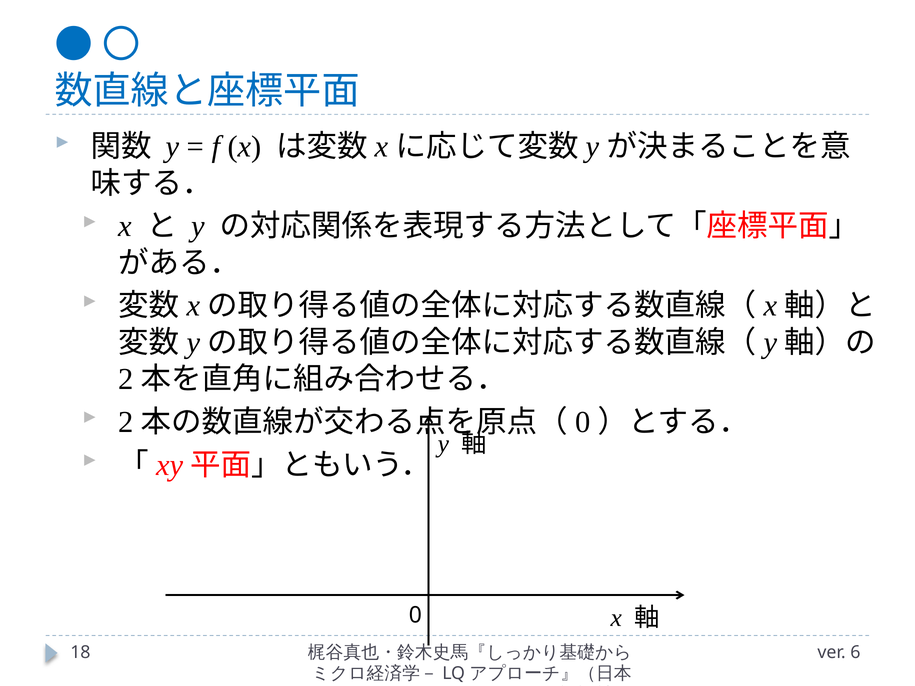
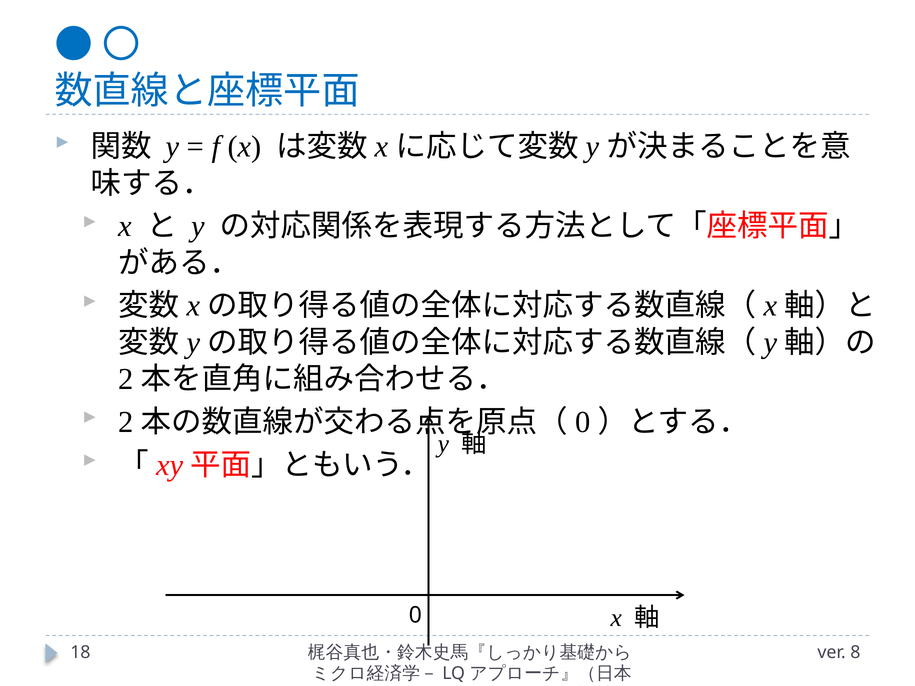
6: 6 -> 8 (855, 652)
